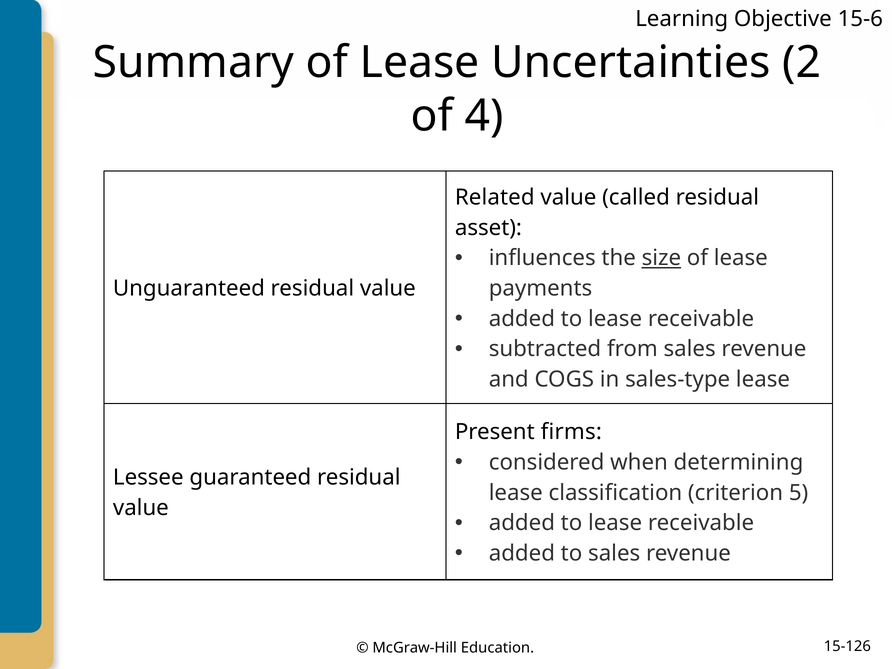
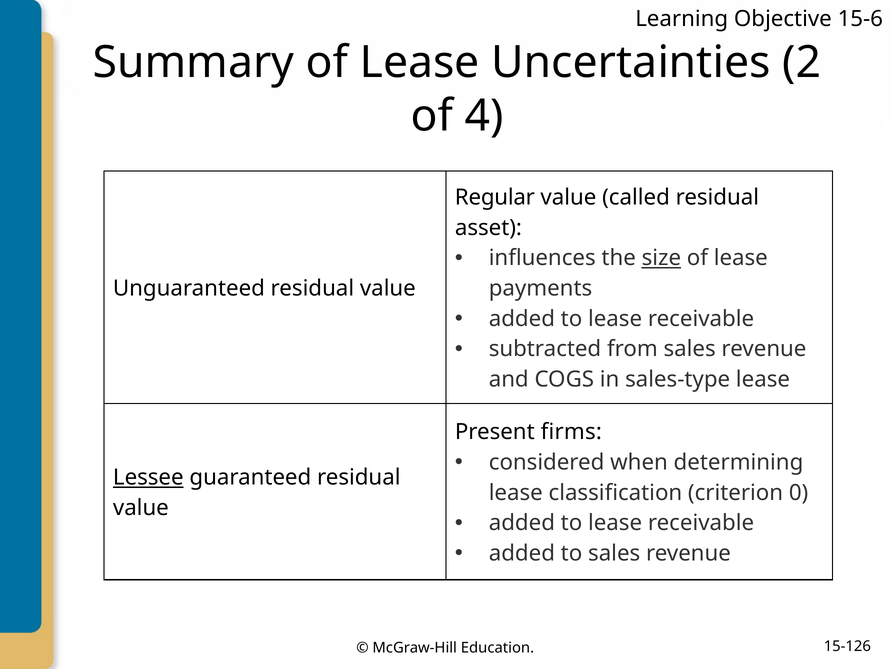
Related: Related -> Regular (495, 197)
Lessee underline: none -> present (148, 478)
5: 5 -> 0 (799, 493)
